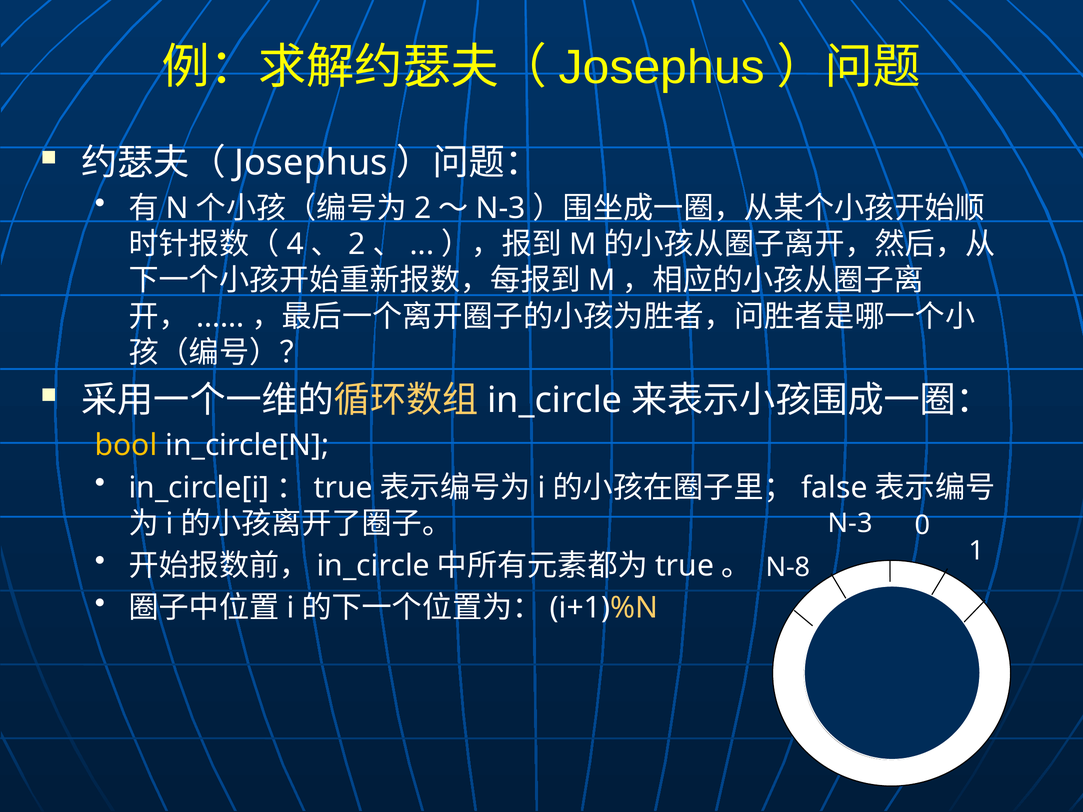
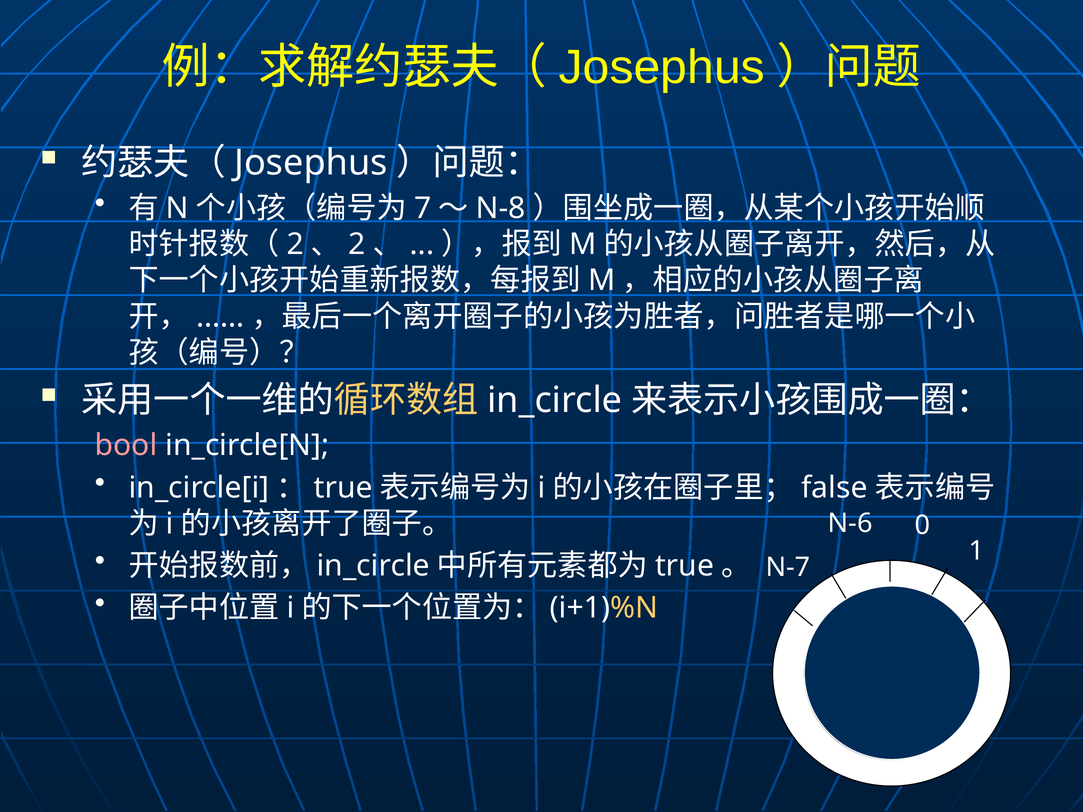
2: 2 -> 7 (423, 208)
N-3: N-3 -> N-8 (501, 208)
4: 4 -> 2 (295, 244)
bool colour: yellow -> pink (126, 446)
N-3: N-3 -> N-6 (850, 523)
N-8: N-8 -> N-7 (788, 568)
